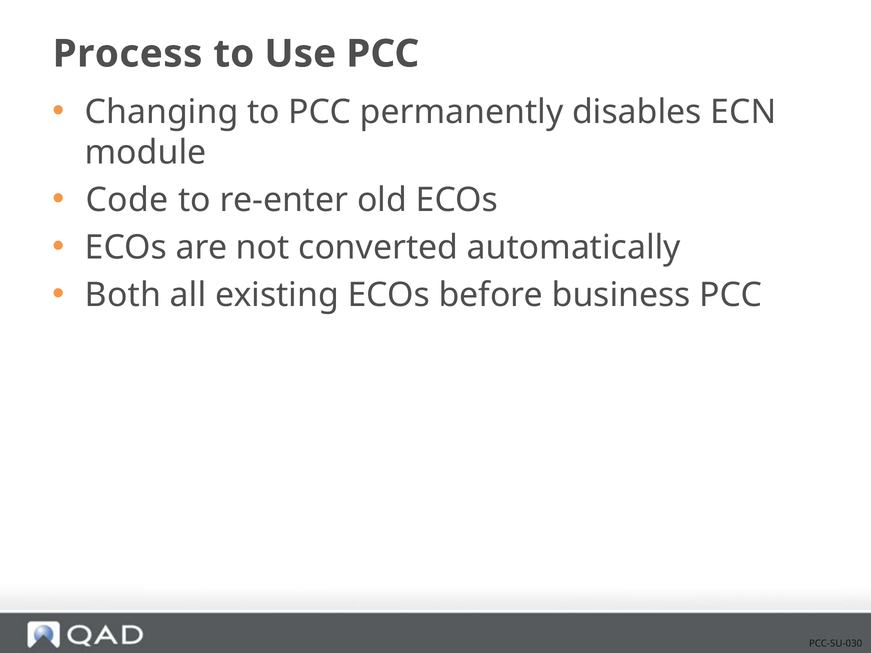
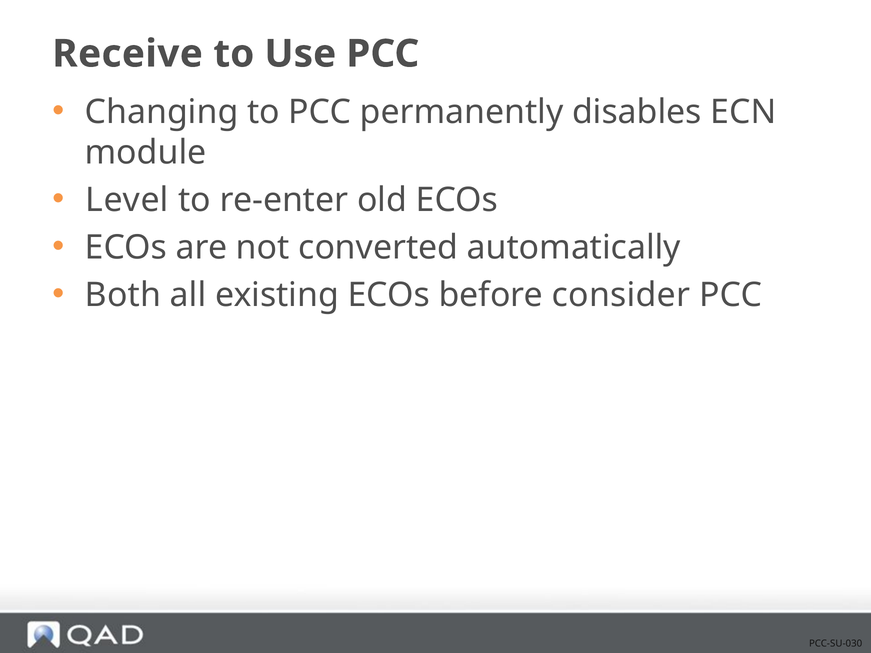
Process: Process -> Receive (128, 54)
Code: Code -> Level (127, 200)
business: business -> consider (621, 295)
